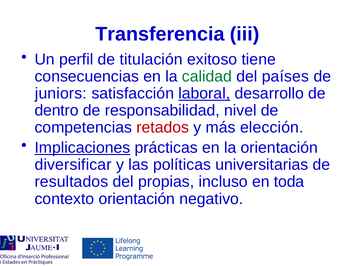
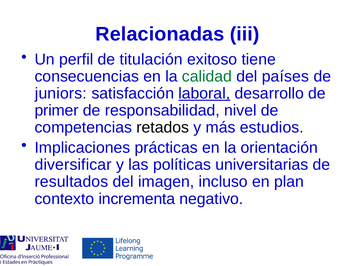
Transferencia: Transferencia -> Relacionadas (160, 34)
dentro: dentro -> primer (57, 111)
retados colour: red -> black (163, 128)
elección: elección -> estudios (272, 128)
Implicaciones underline: present -> none (82, 148)
propias: propias -> imagen (166, 182)
toda: toda -> plan (289, 182)
contexto orientación: orientación -> incrementa (137, 199)
